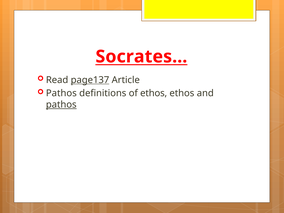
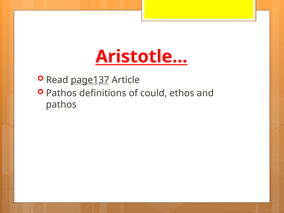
Socrates…: Socrates… -> Aristotle… (141, 57)
of ethos: ethos -> could (154, 93)
pathos underline: present -> none (61, 105)
